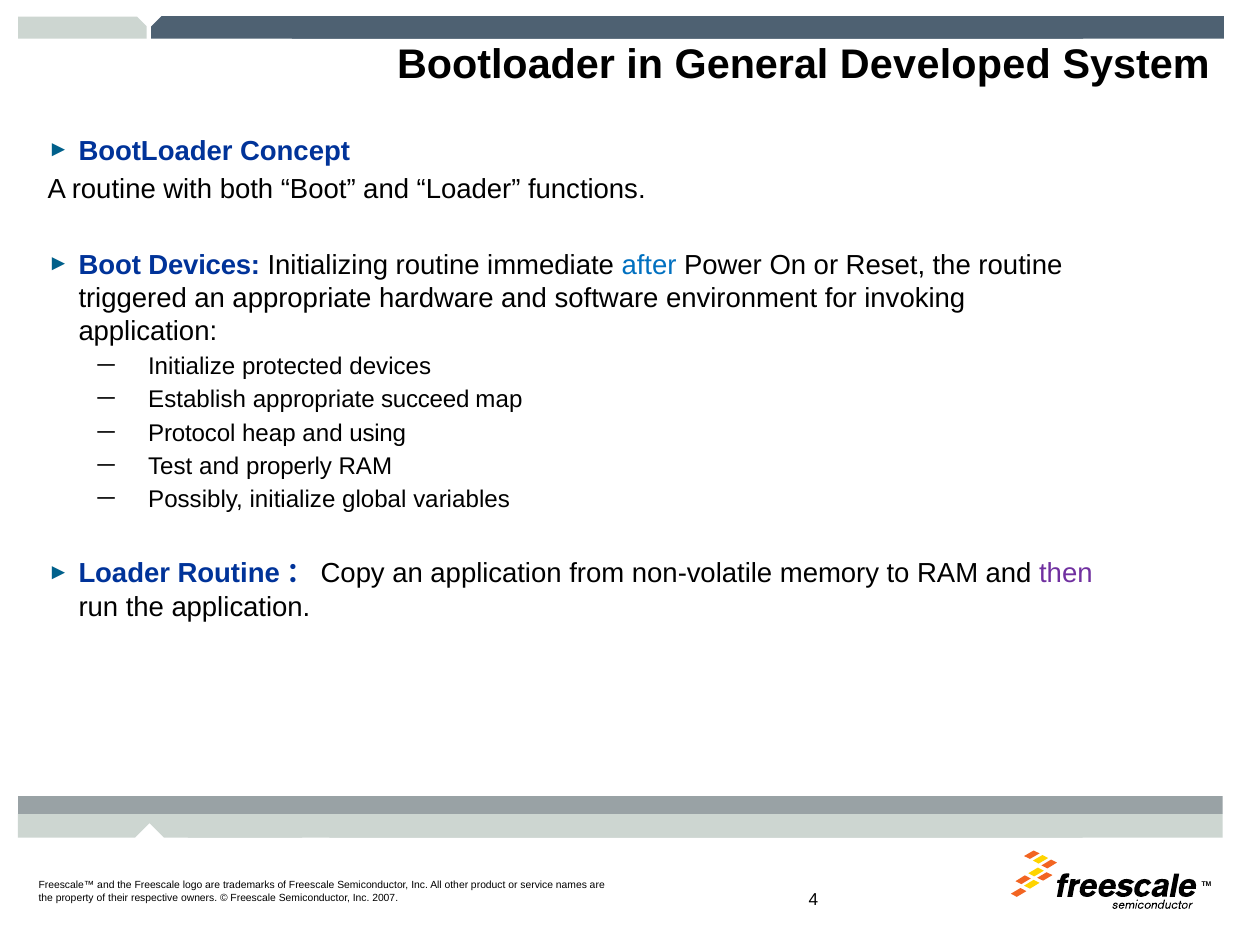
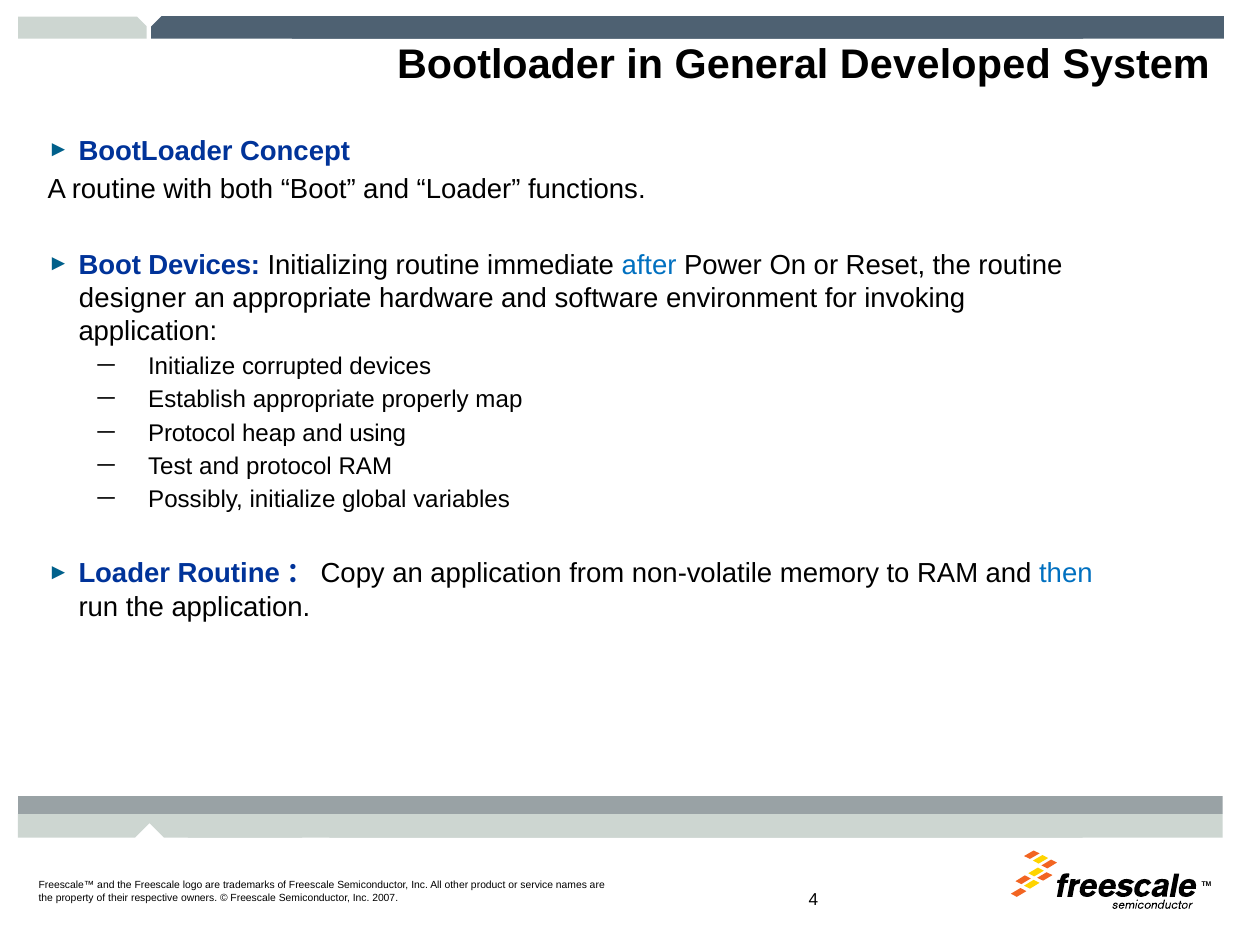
triggered: triggered -> designer (133, 298)
protected: protected -> corrupted (292, 367)
succeed: succeed -> properly (425, 400)
and properly: properly -> protocol (289, 466)
then colour: purple -> blue (1066, 574)
